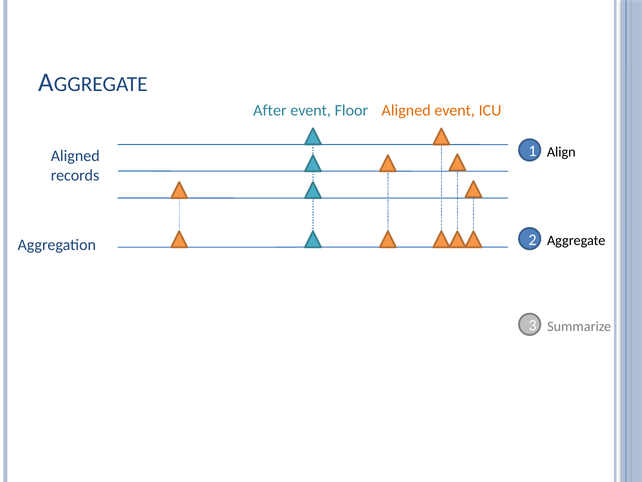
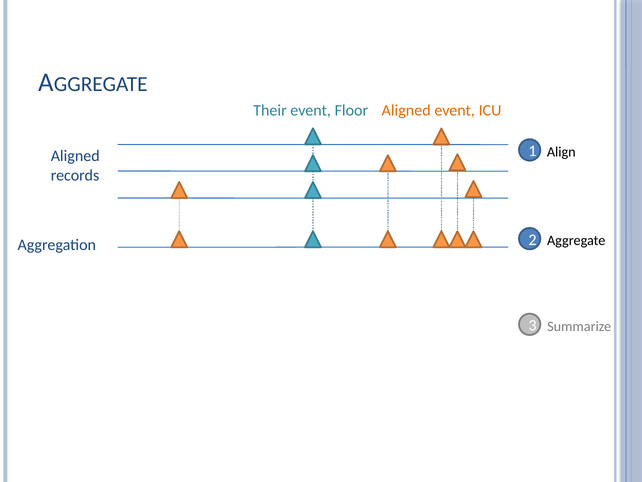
After: After -> Their (270, 110)
